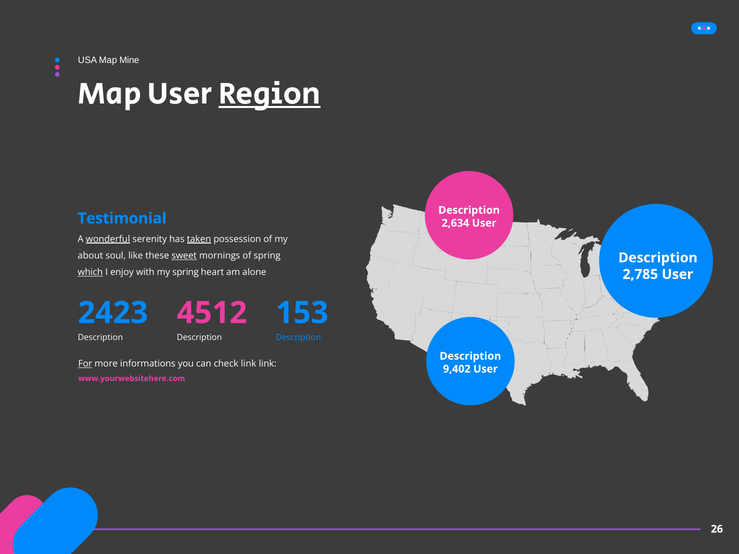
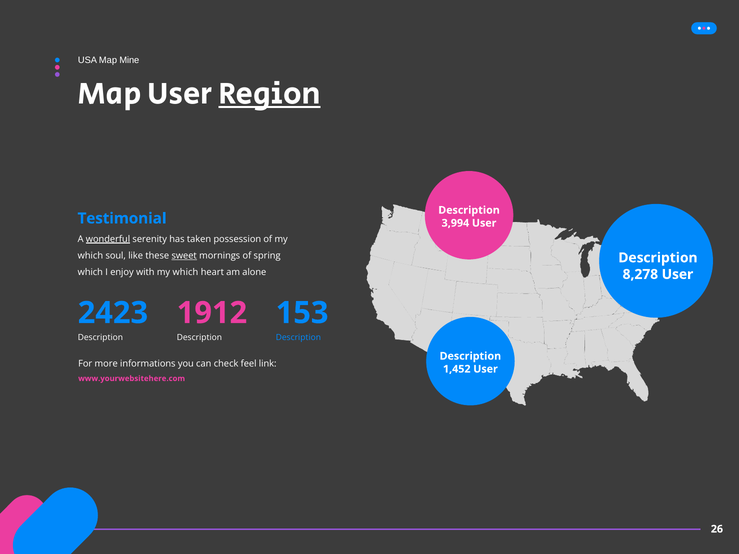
2,634: 2,634 -> 3,994 (455, 223)
taken underline: present -> none (199, 239)
about: about -> which (90, 256)
2,785: 2,785 -> 8,278 (640, 274)
which underline: present -> none (90, 272)
with my spring: spring -> which (185, 272)
4512: 4512 -> 1912 (212, 313)
For underline: present -> none (85, 364)
check link: link -> feel (249, 364)
9,402: 9,402 -> 1,452 (457, 369)
